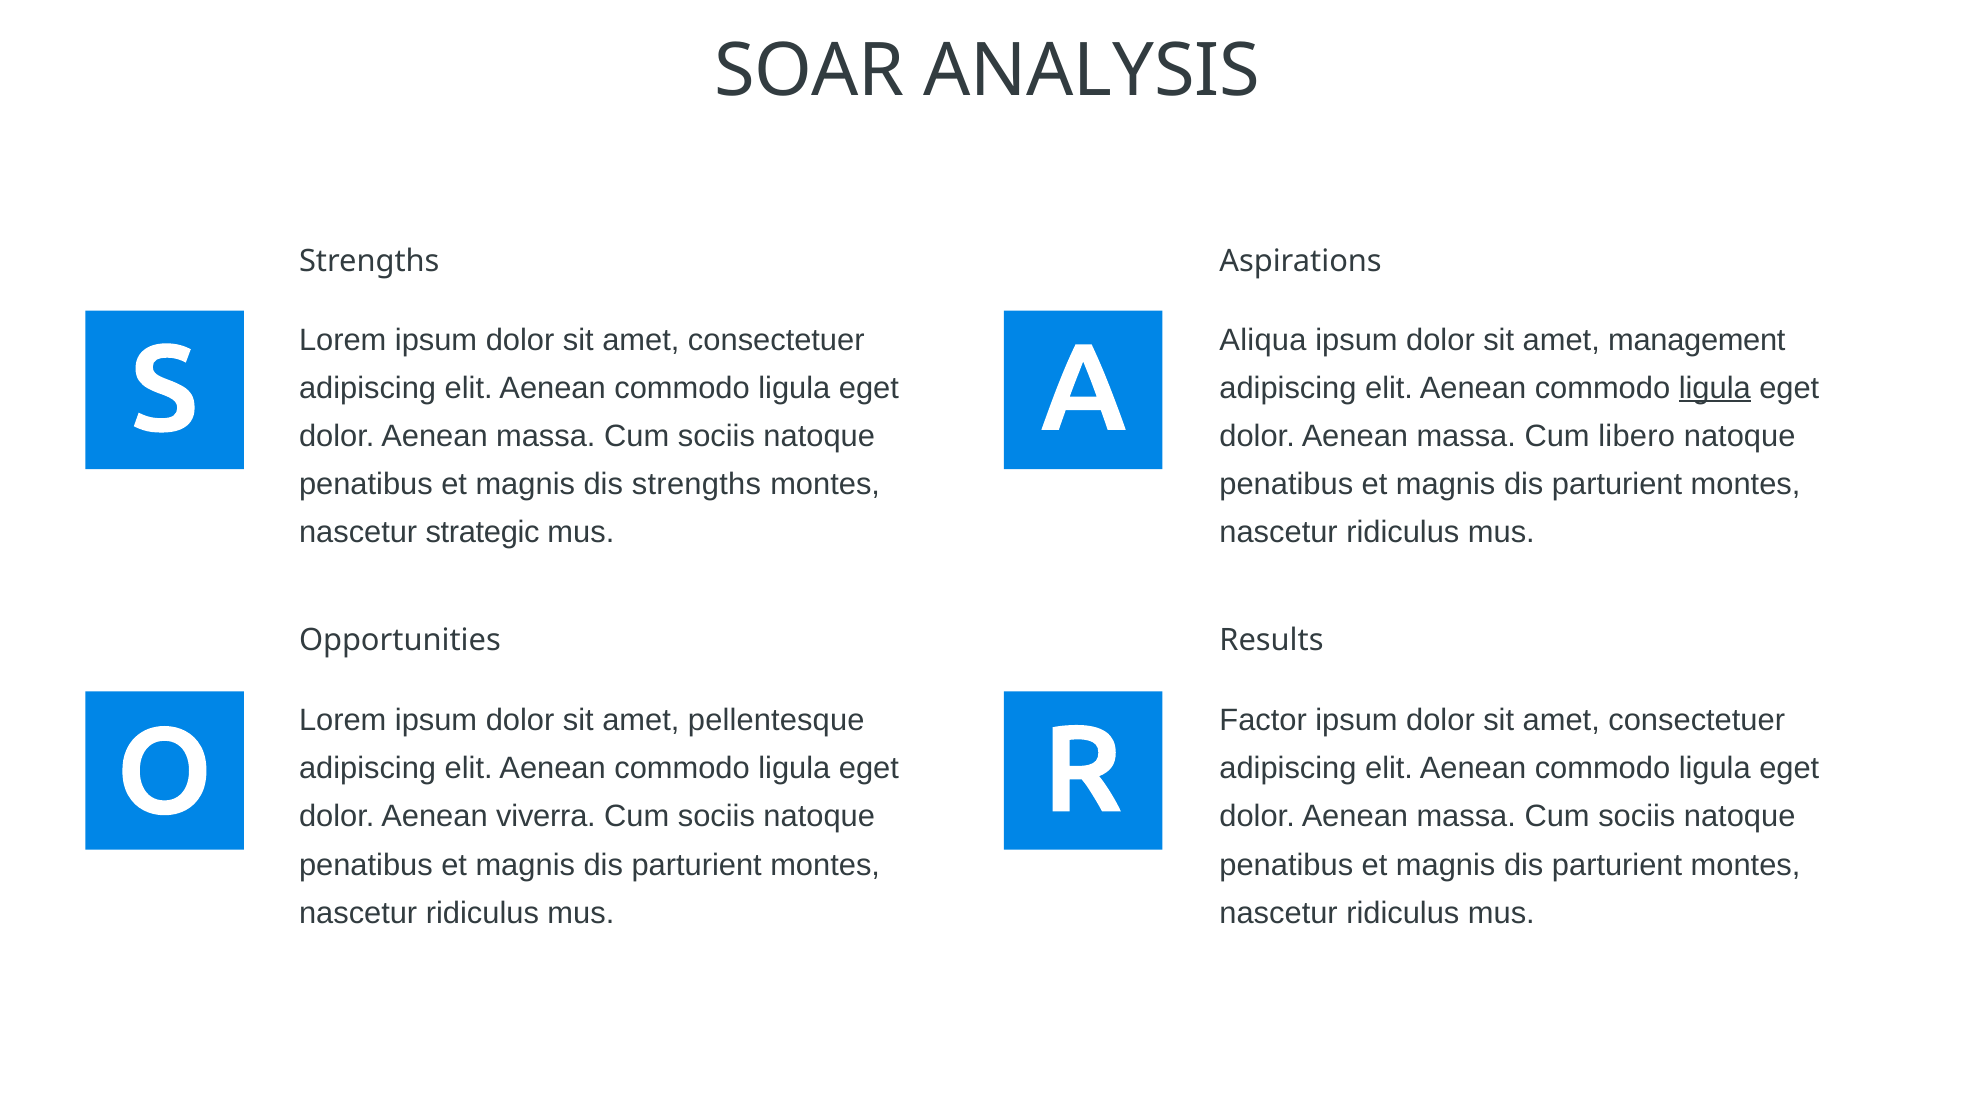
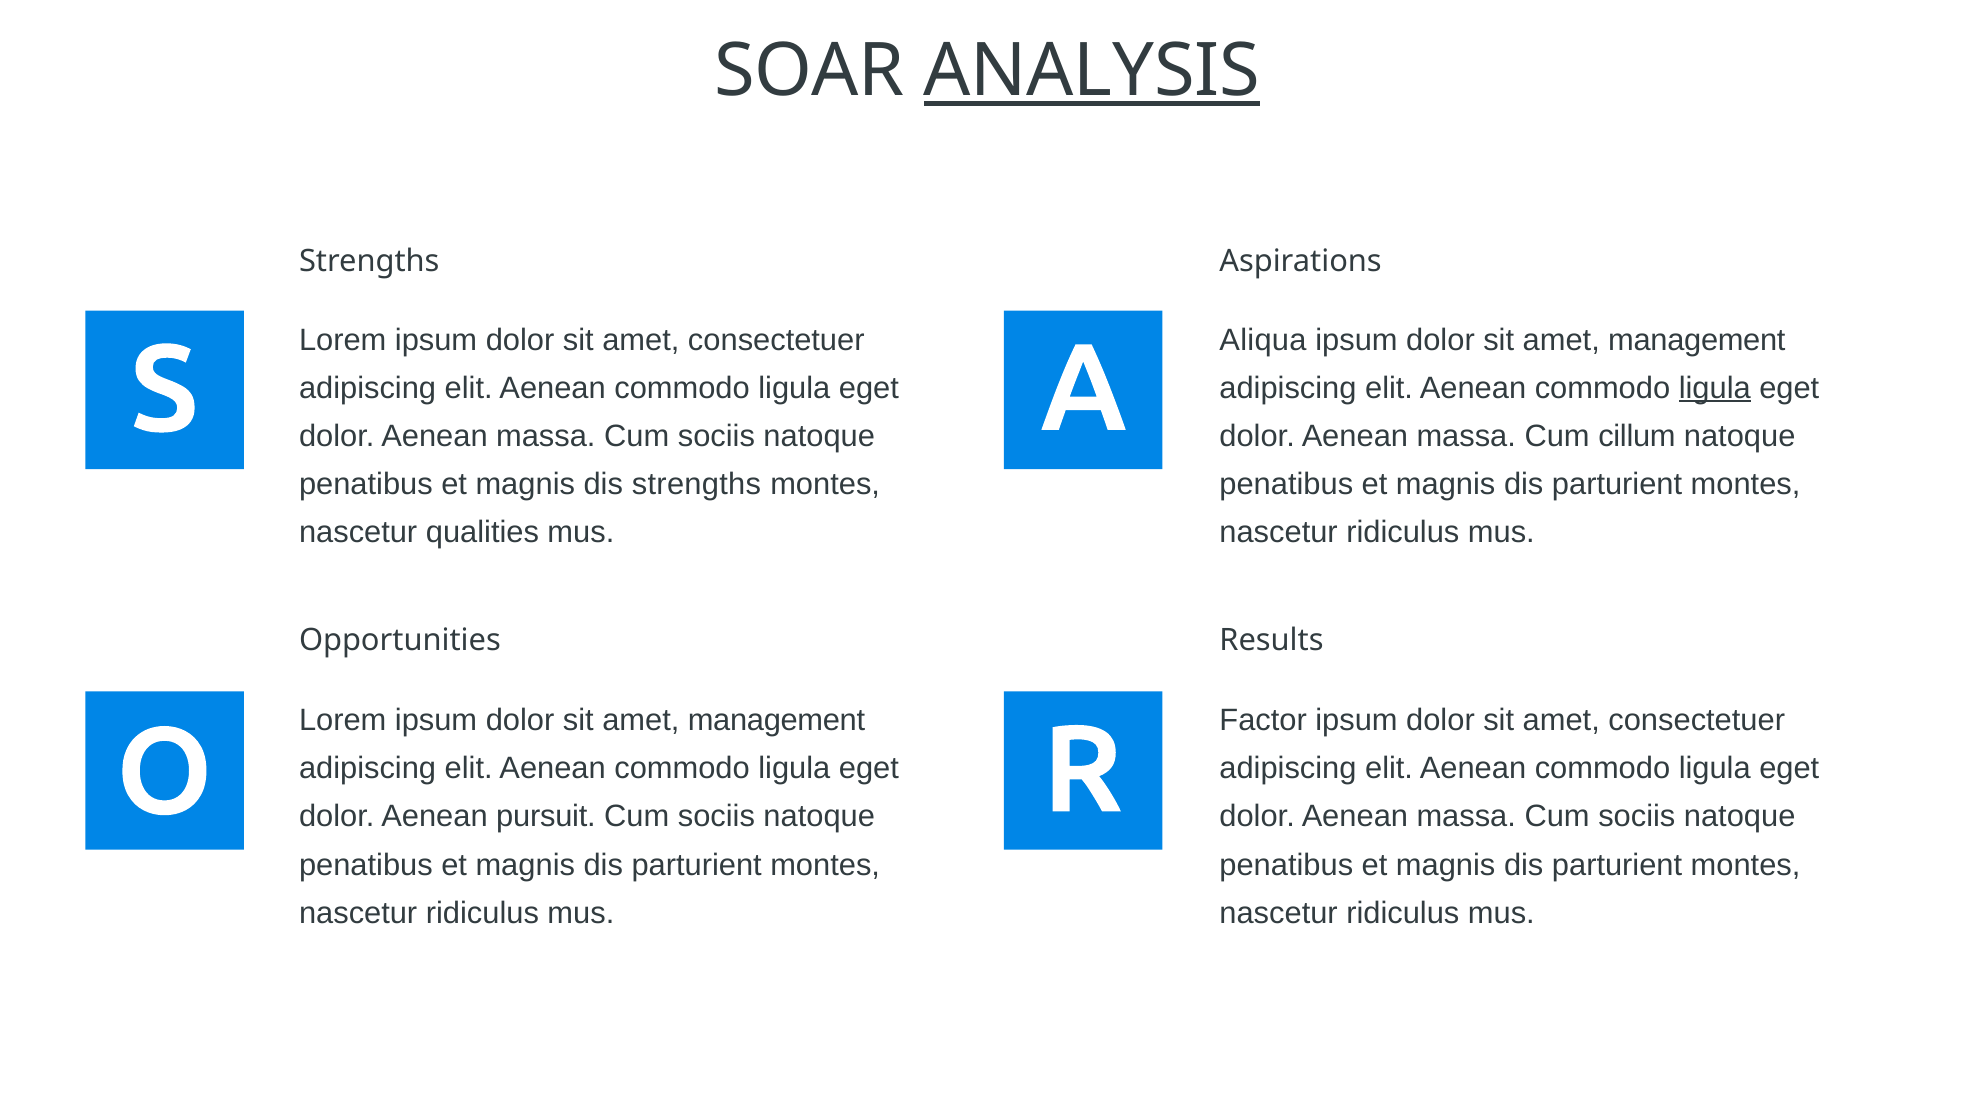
ANALYSIS underline: none -> present (1092, 71)
libero: libero -> cillum (1637, 436)
strategic: strategic -> qualities (482, 532)
pellentesque: pellentesque -> management (776, 720)
viverra: viverra -> pursuit (546, 817)
